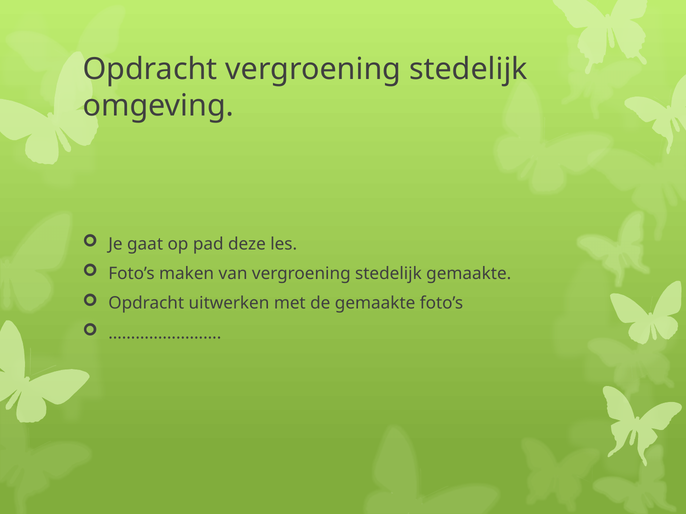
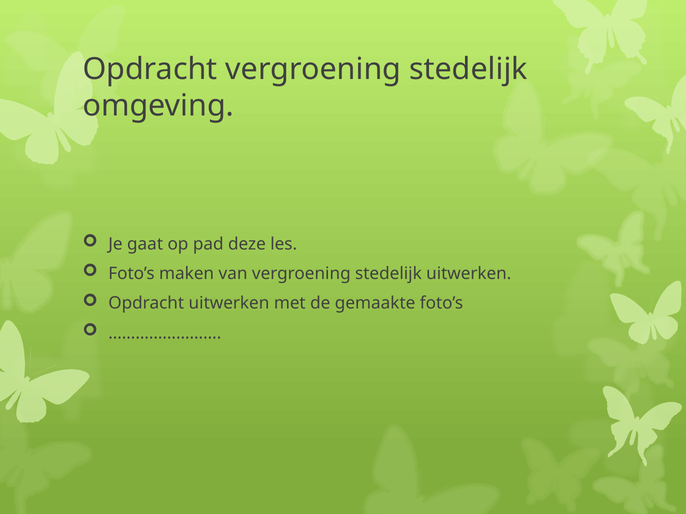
stedelijk gemaakte: gemaakte -> uitwerken (469, 274)
